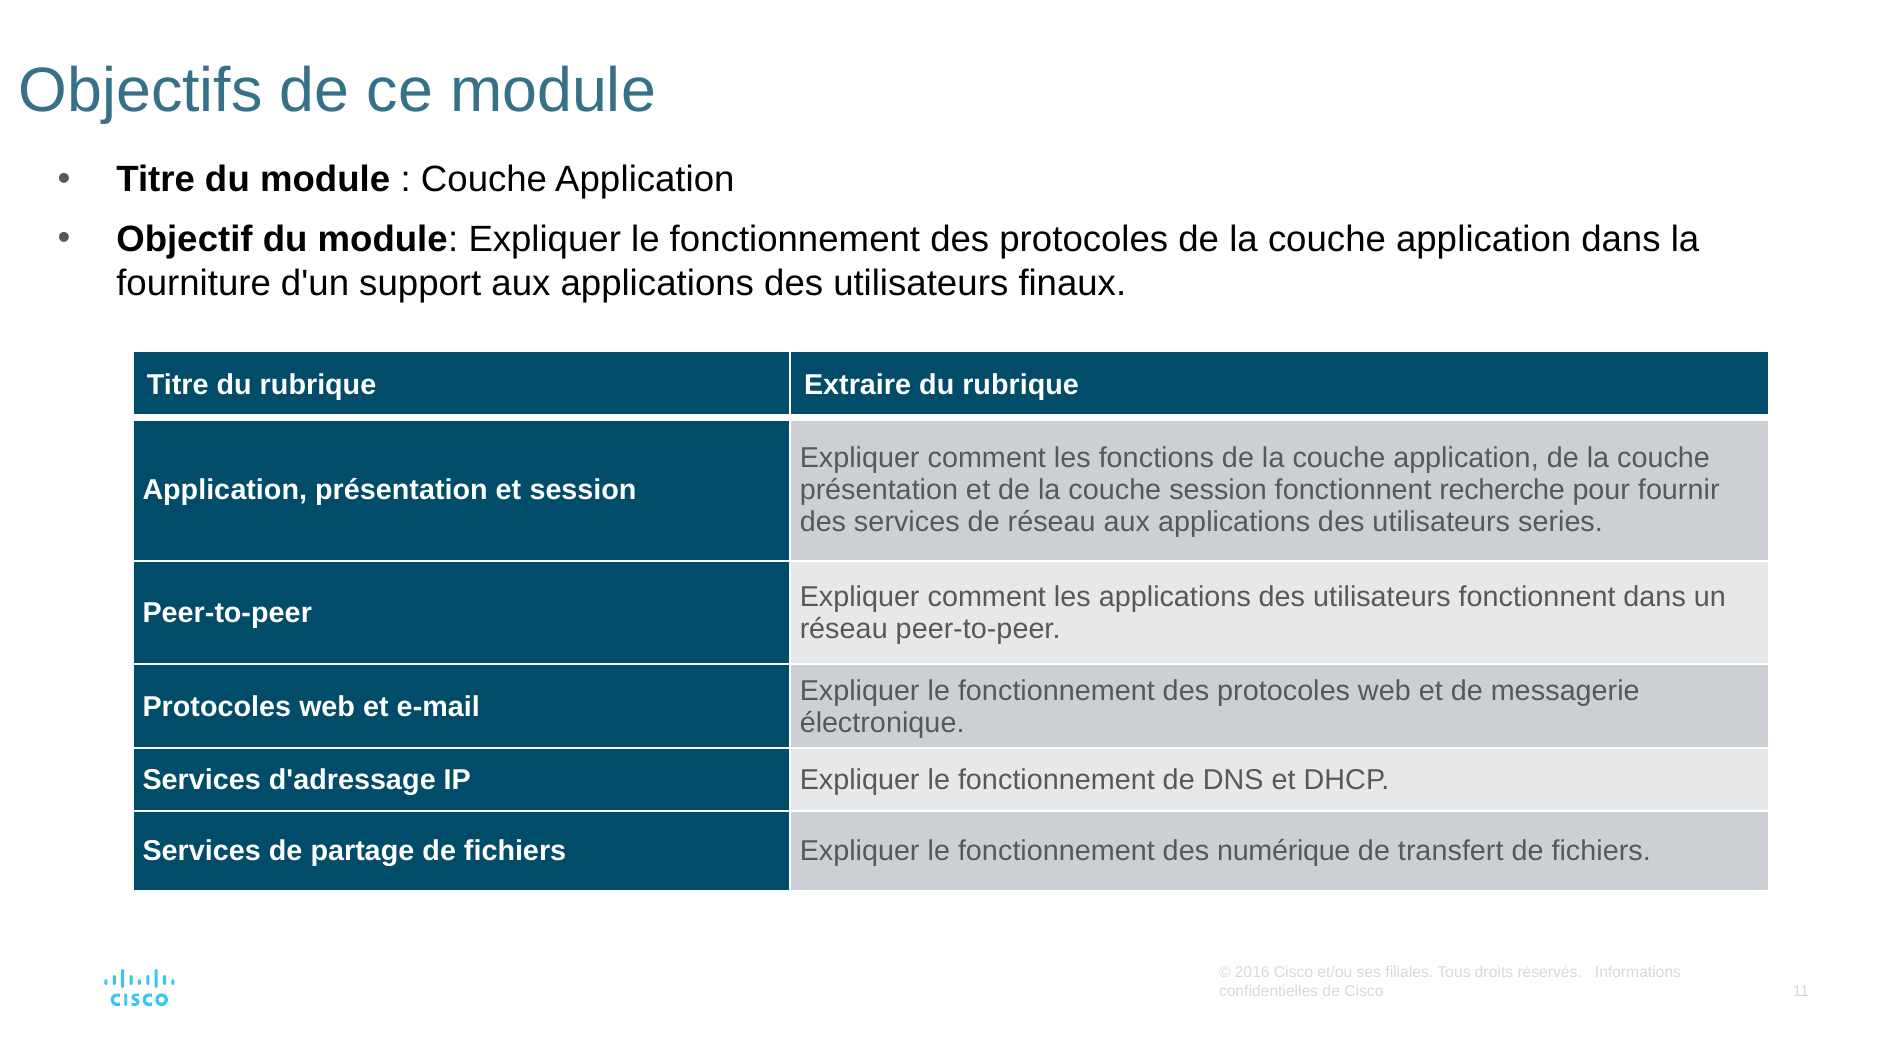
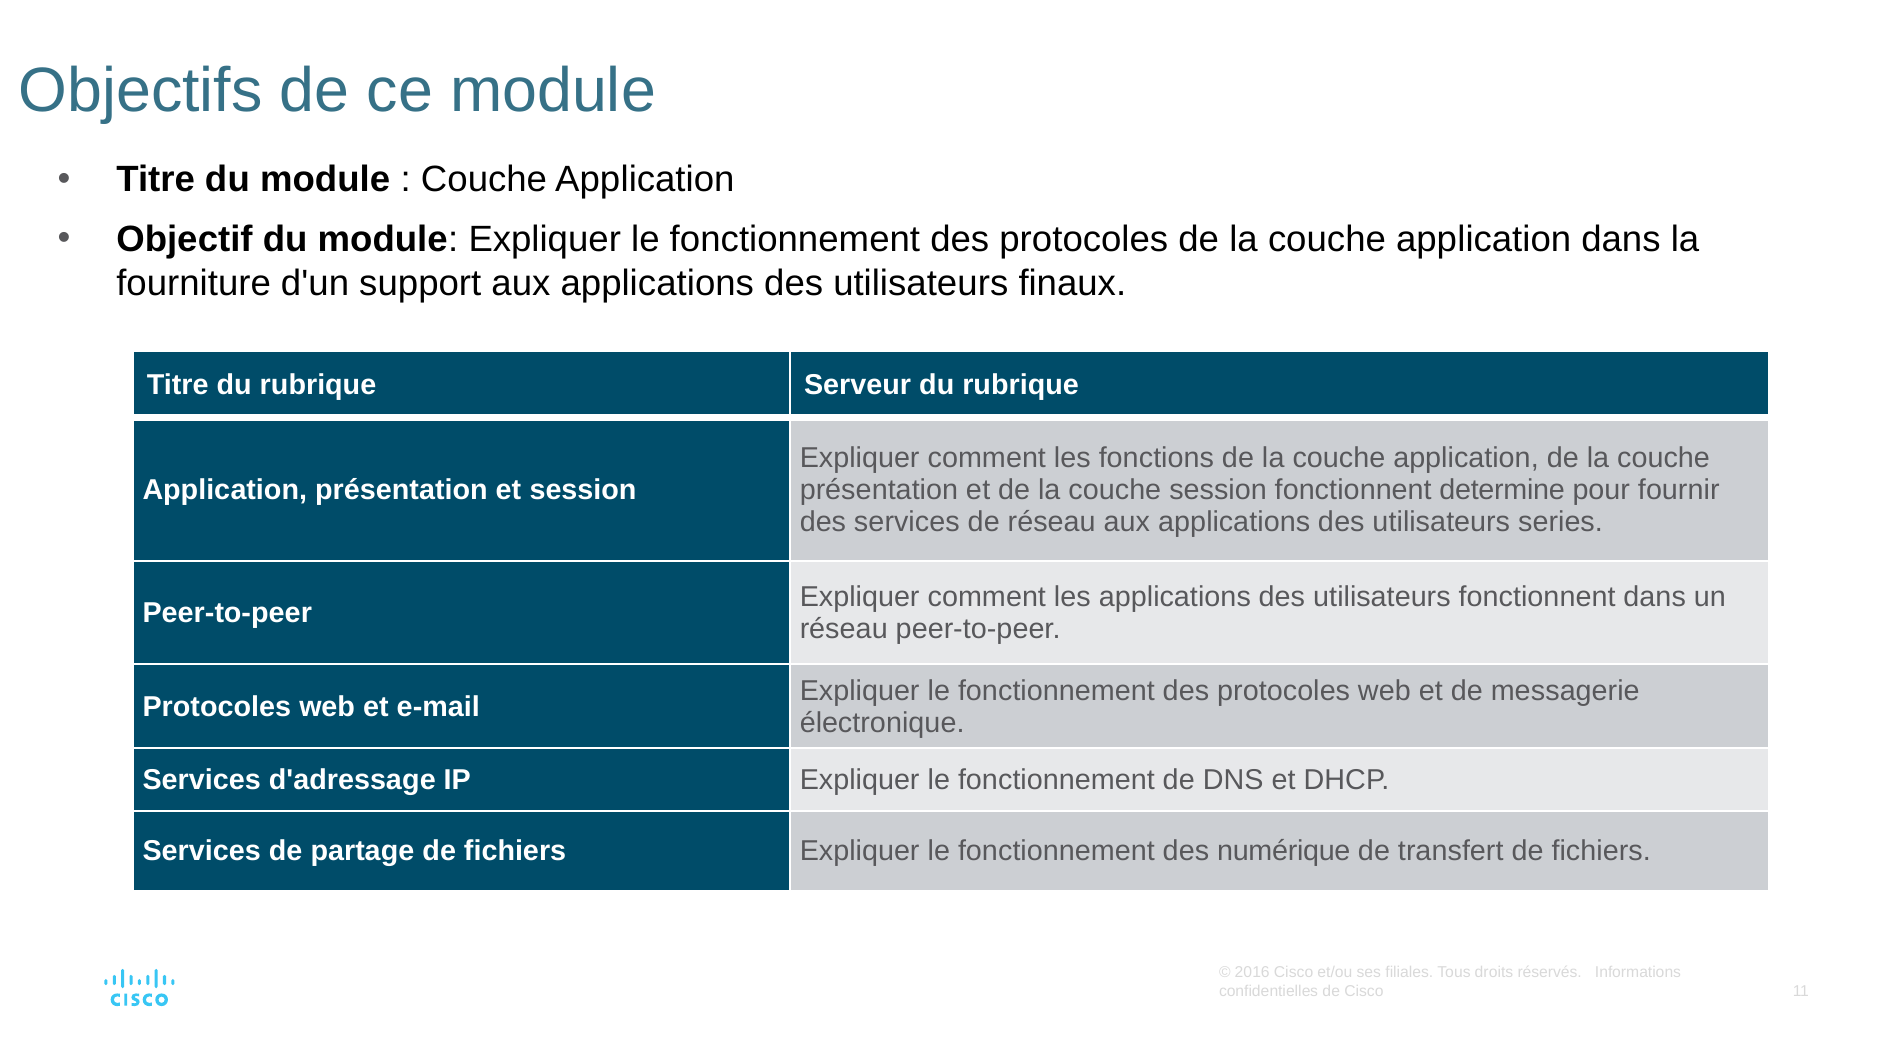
Extraire: Extraire -> Serveur (858, 386)
recherche: recherche -> determine (1502, 490)
